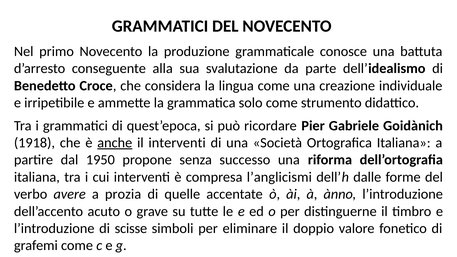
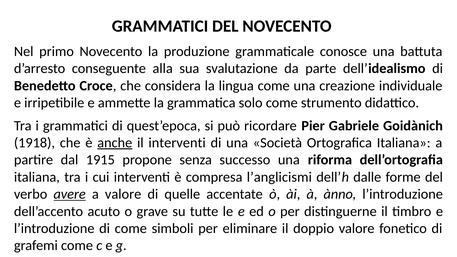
1950: 1950 -> 1915 (100, 160)
avere underline: none -> present (70, 194)
a prozia: prozia -> valore (123, 194)
di scisse: scisse -> come (131, 229)
